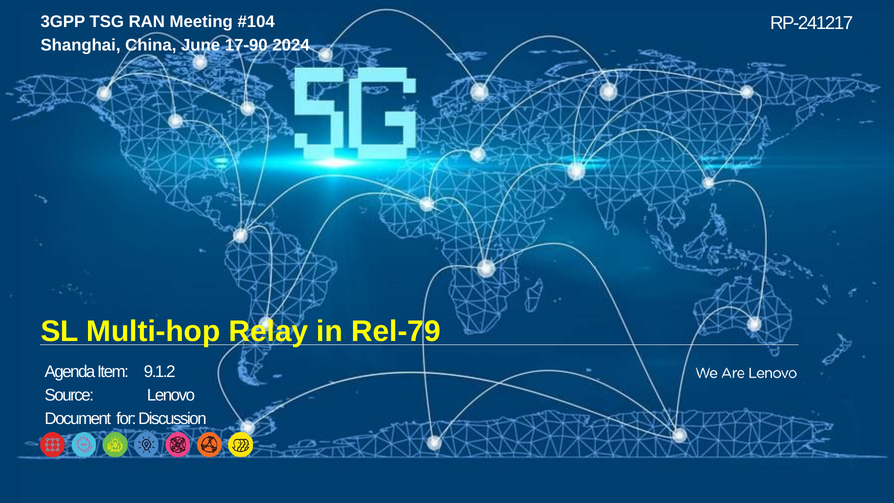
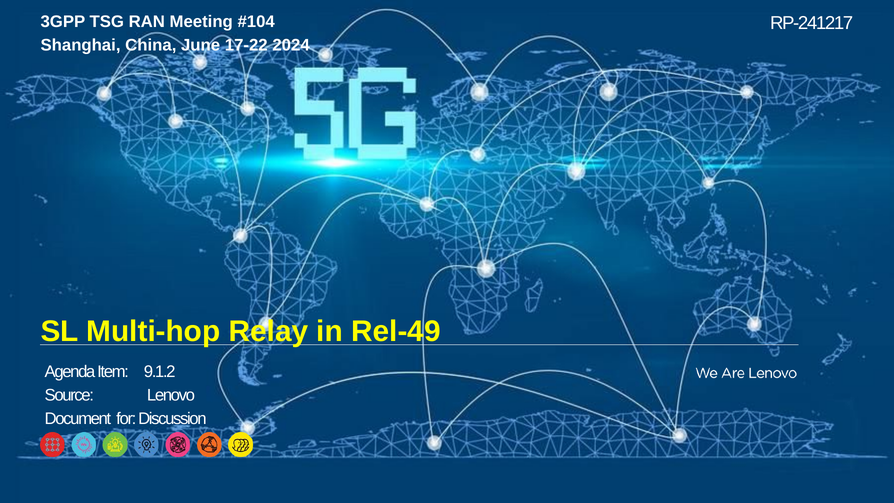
17-90: 17-90 -> 17-22 (246, 45)
Rel-79: Rel-79 -> Rel-49 (396, 331)
